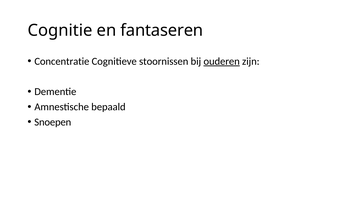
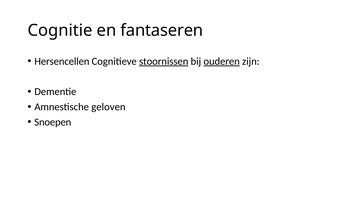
Concentratie: Concentratie -> Hersencellen (62, 61)
stoornissen underline: none -> present (164, 61)
bepaald: bepaald -> geloven (108, 107)
